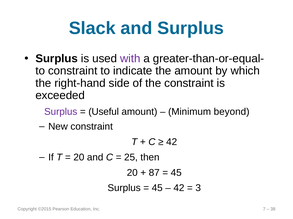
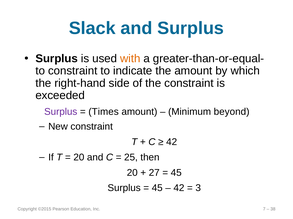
with colour: purple -> orange (130, 59)
Useful: Useful -> Times (104, 112)
87: 87 -> 27 (154, 173)
